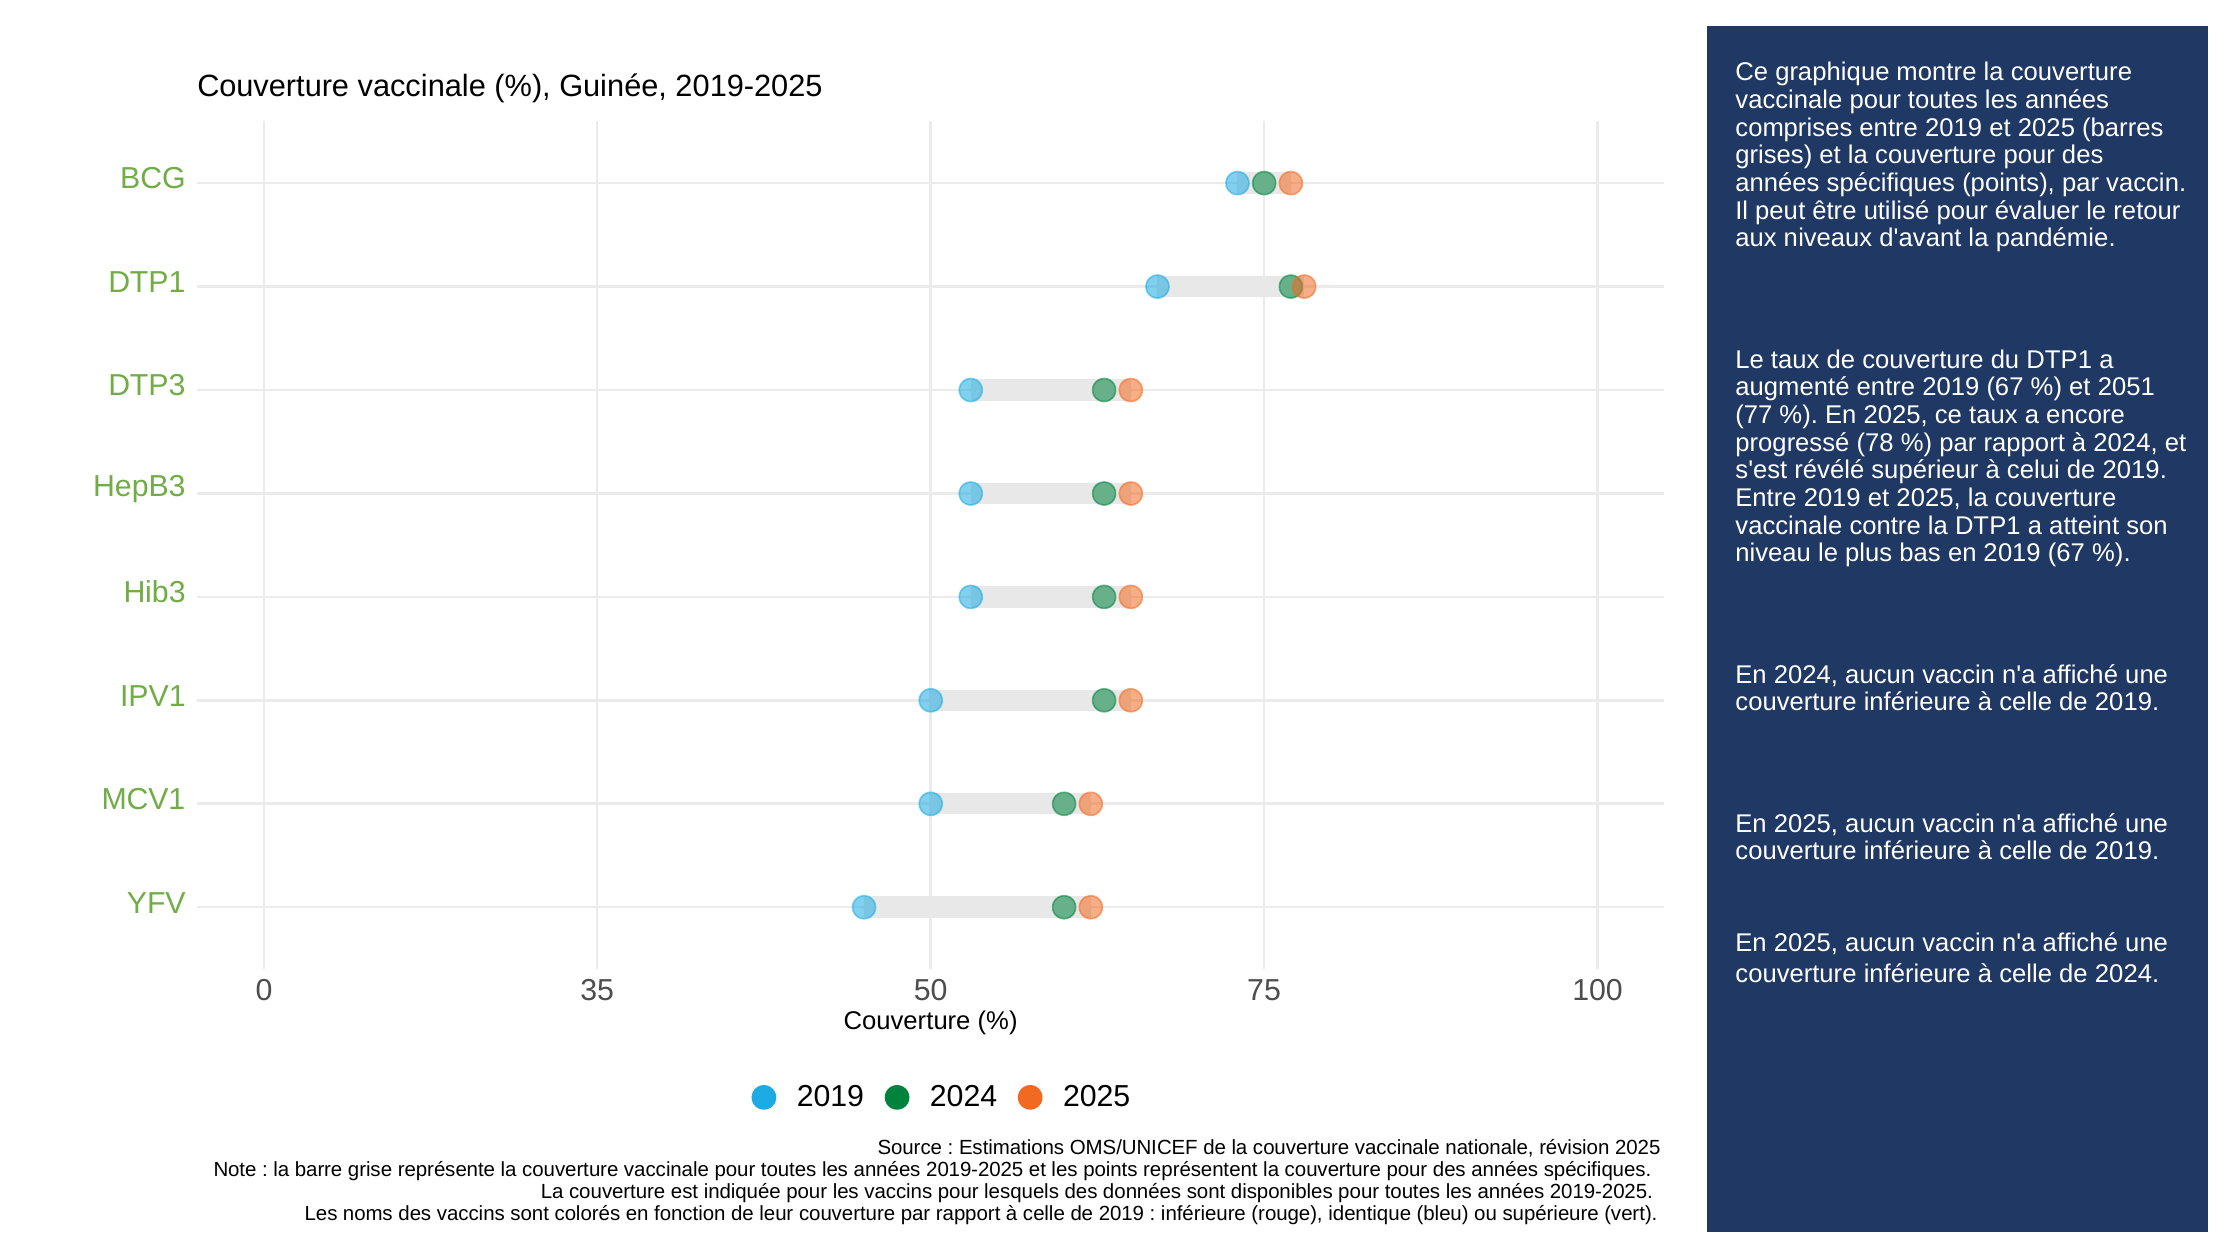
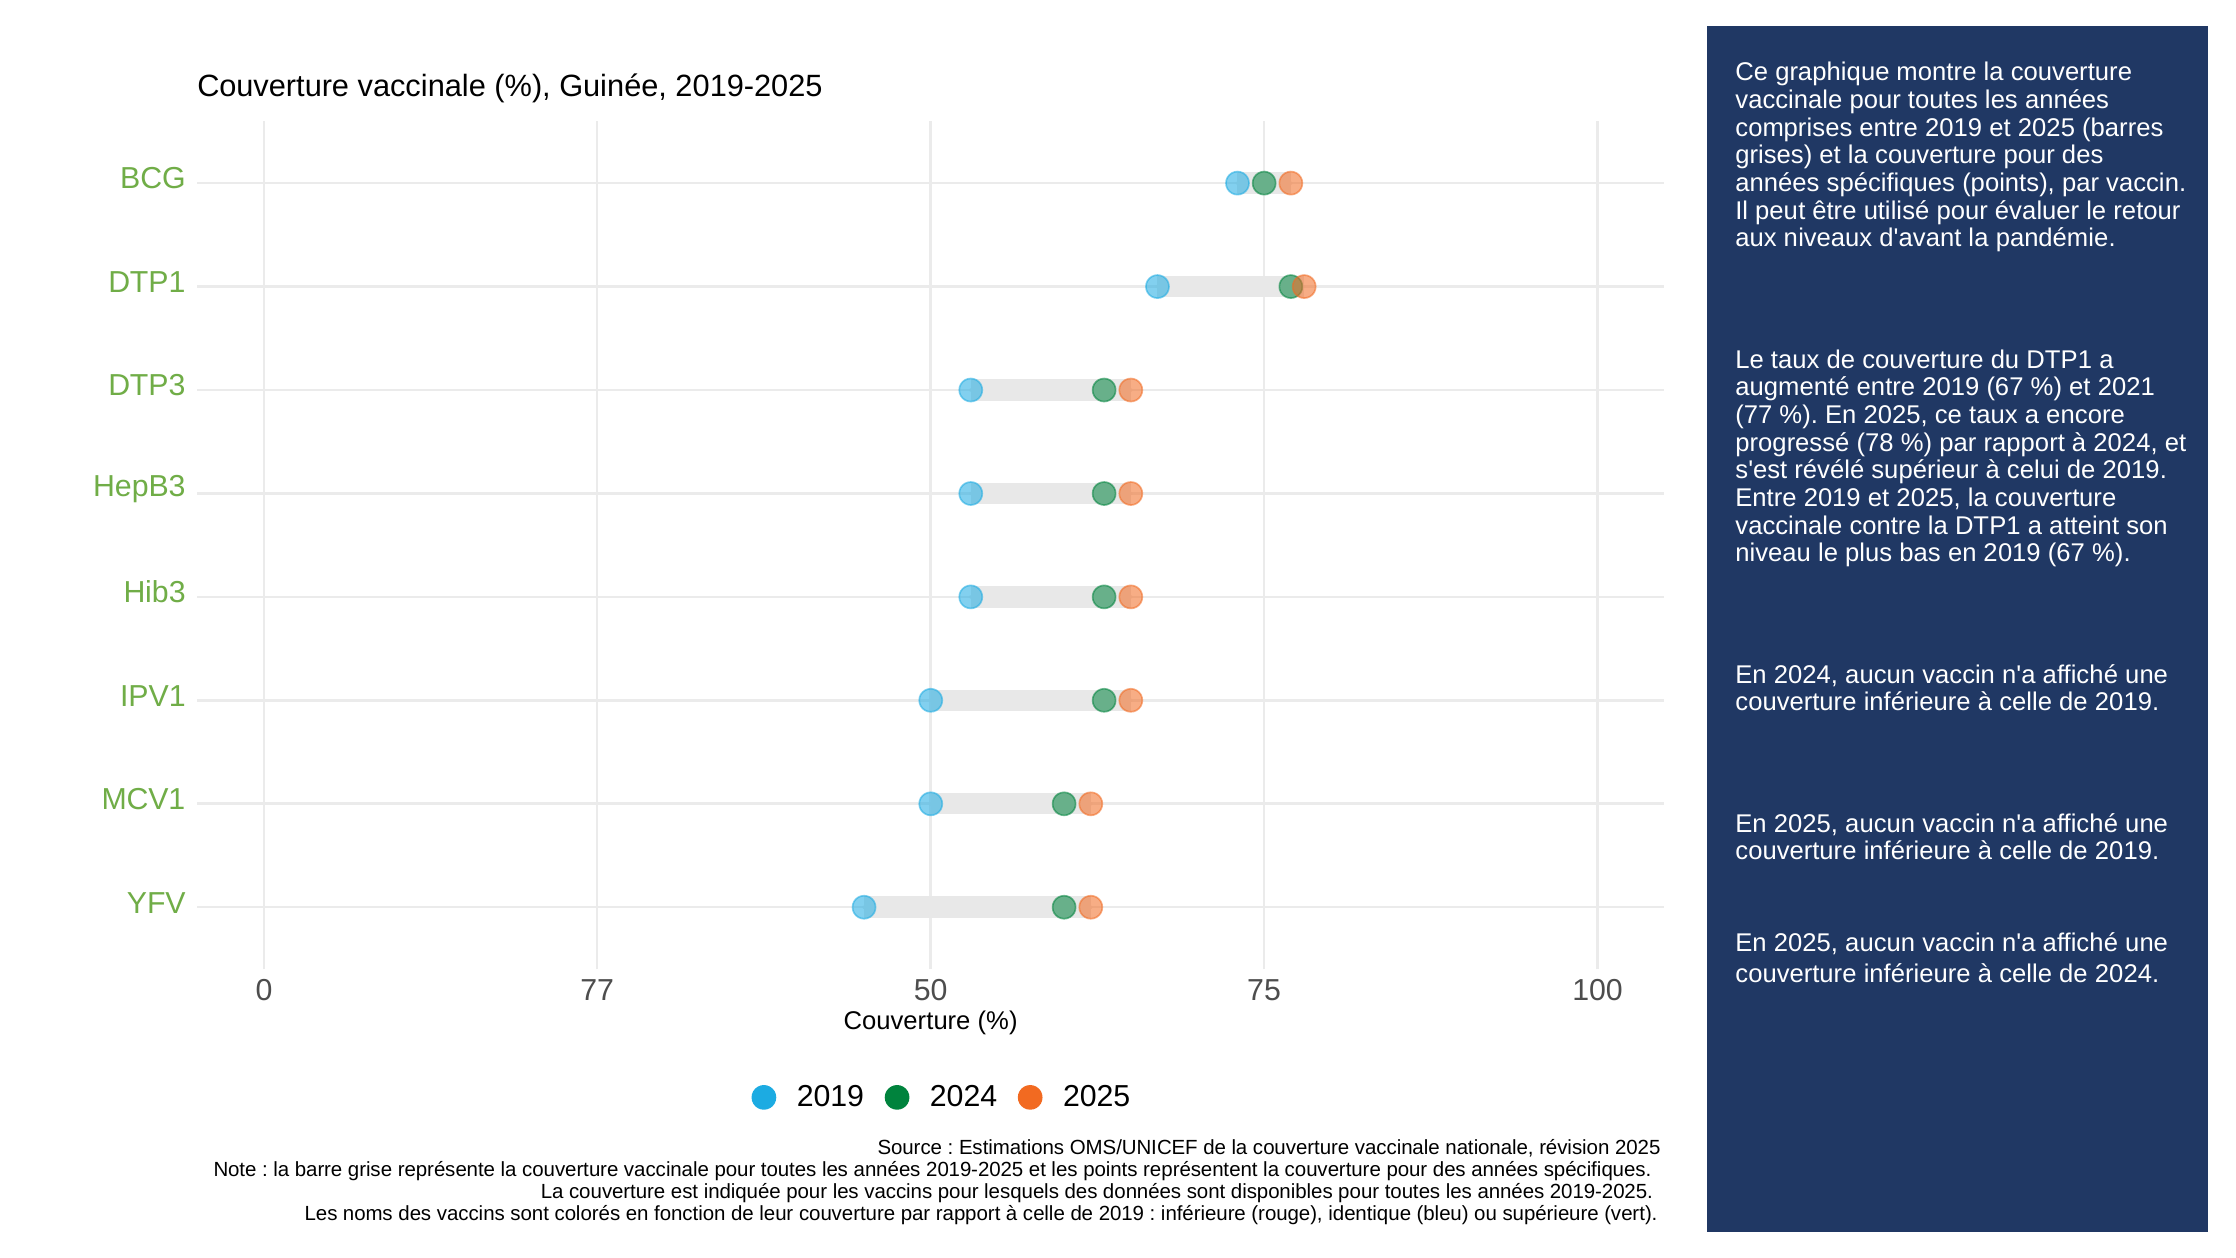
2051: 2051 -> 2021 (2126, 387)
0 35: 35 -> 77 (597, 990)
